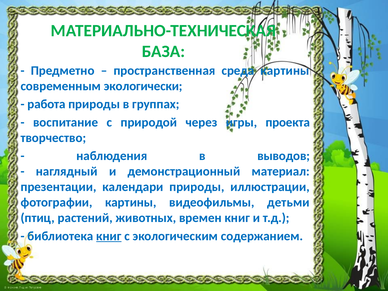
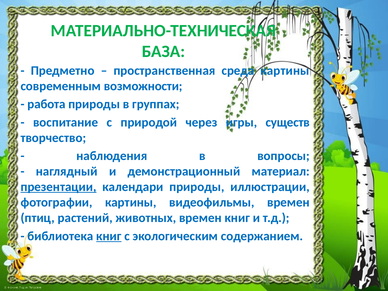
экологически: экологически -> возможности (143, 86)
проекта: проекта -> существ (288, 122)
выводов: выводов -> вопросы (284, 156)
презентации underline: none -> present (59, 187)
видеофильмы детьми: детьми -> времен (288, 202)
